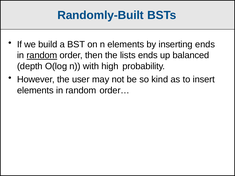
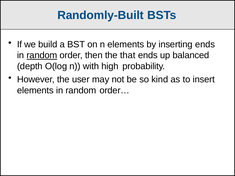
lists: lists -> that (128, 55)
